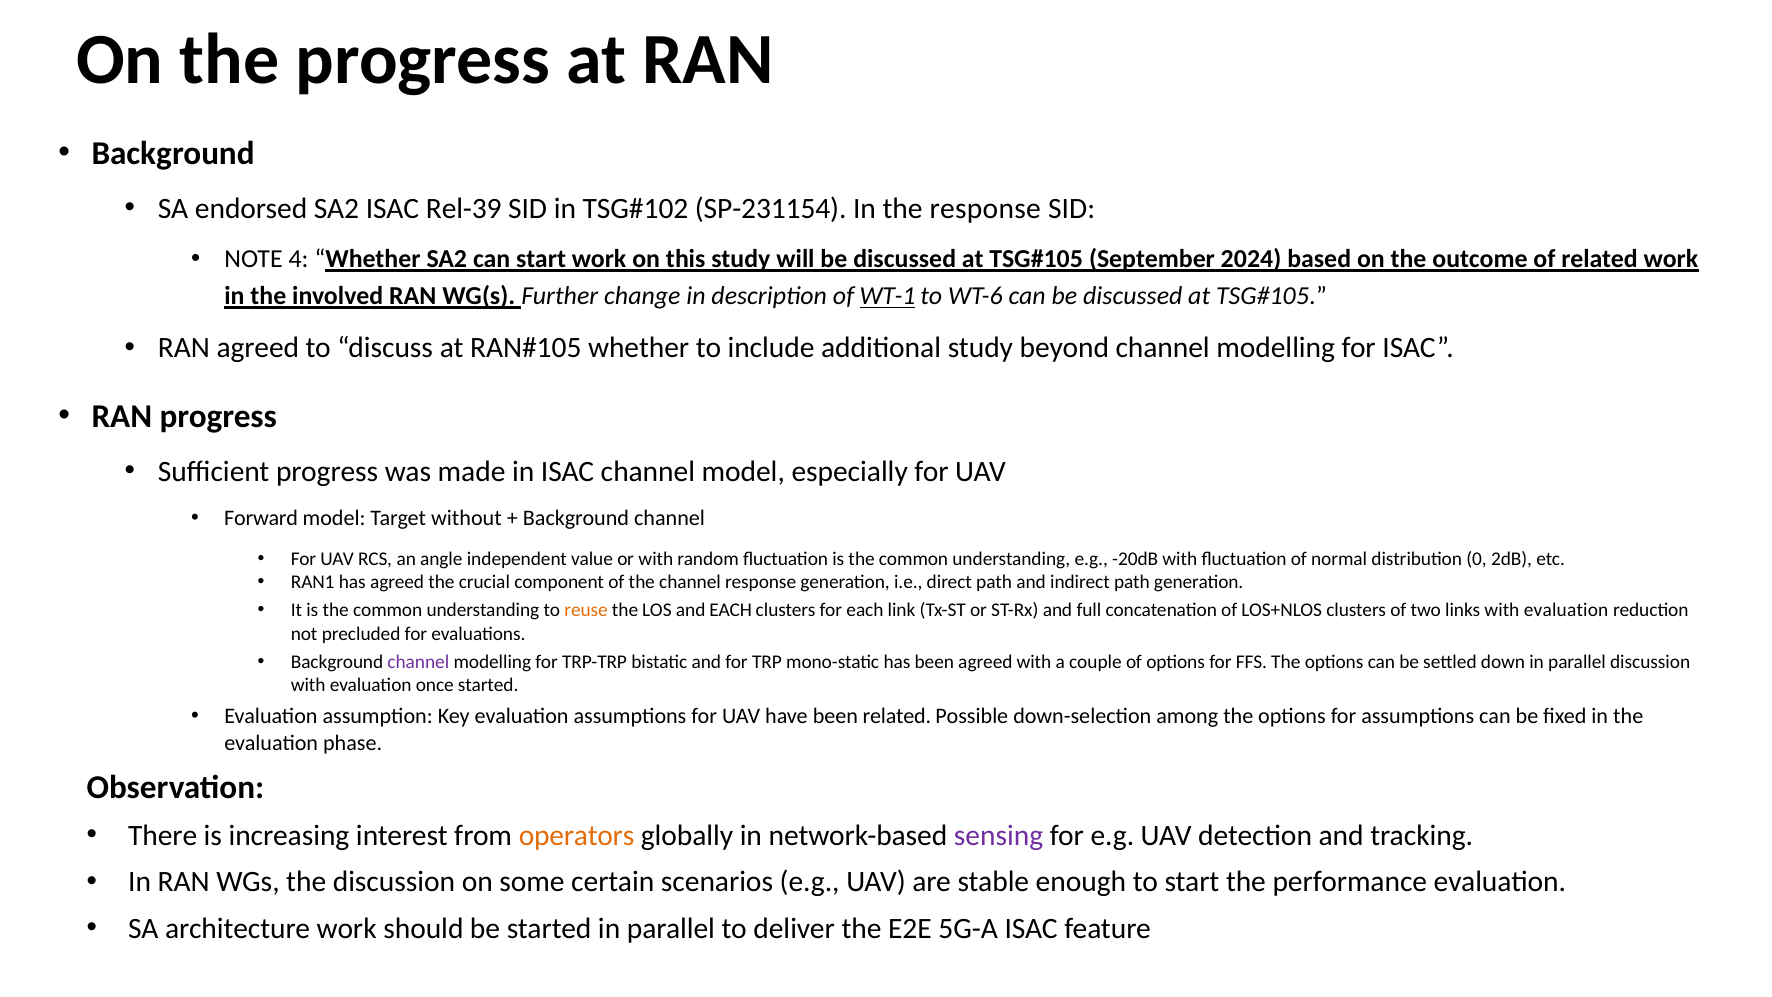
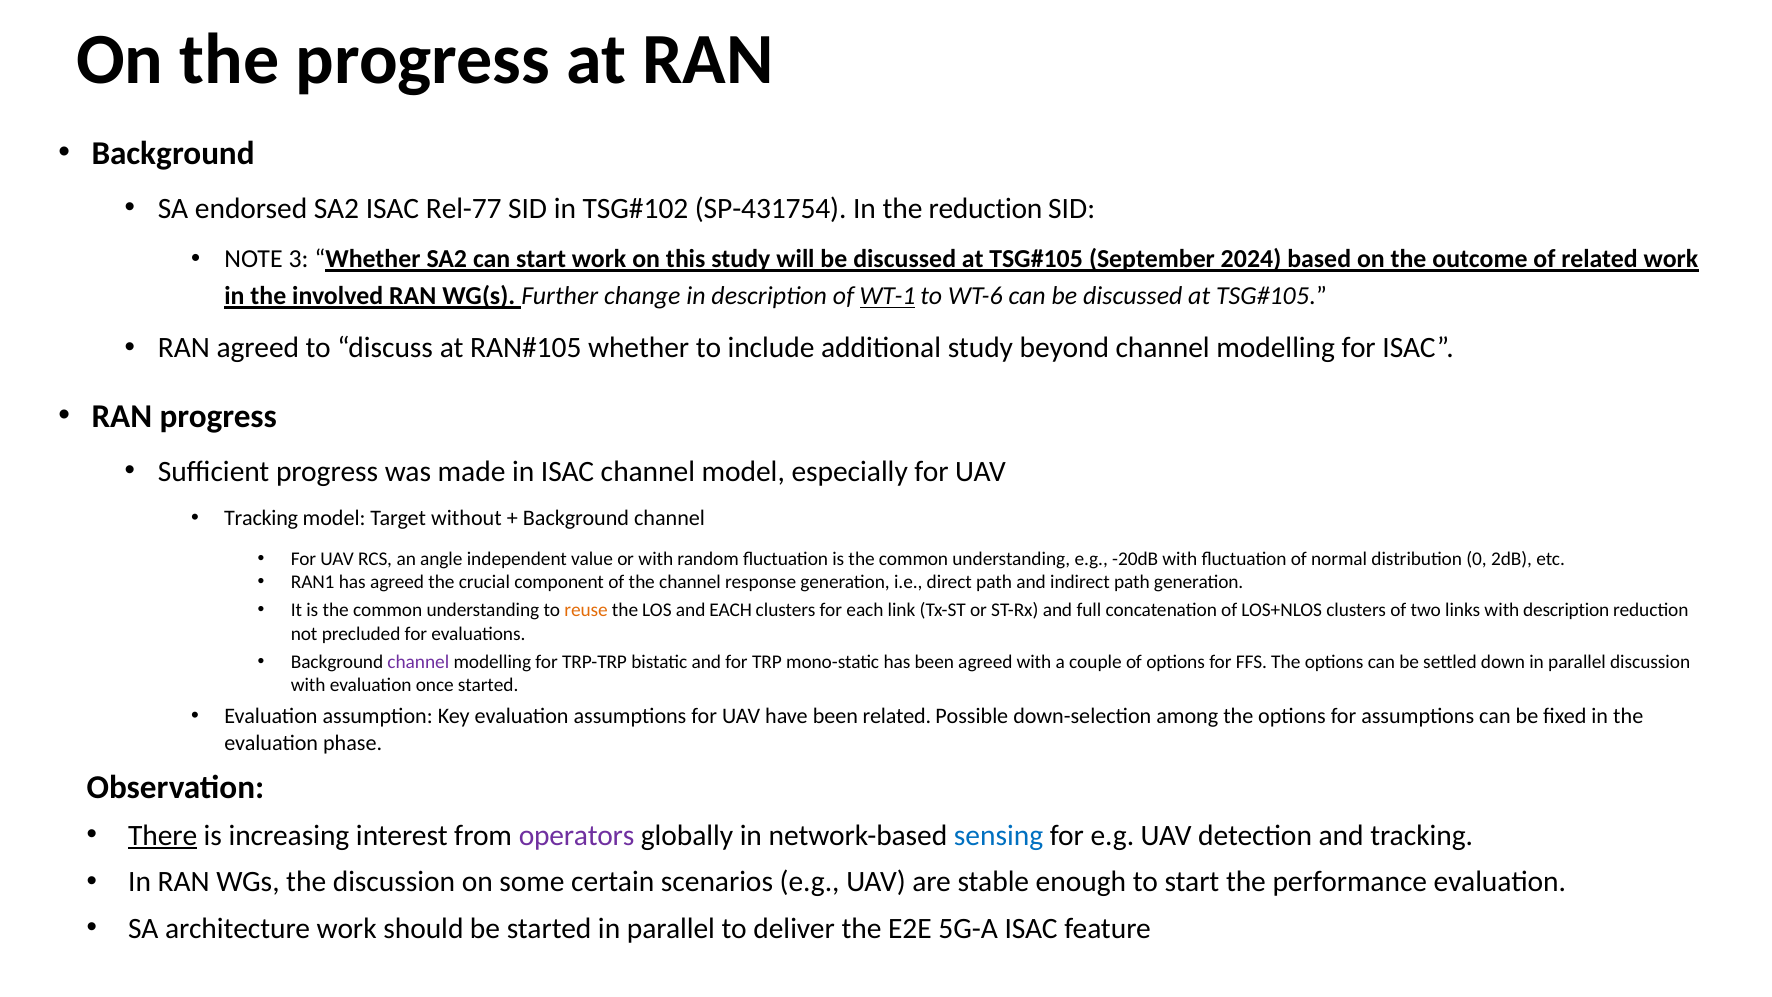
Rel-39: Rel-39 -> Rel-77 (464, 209)
SP-231154: SP-231154 -> SP-431754 (771, 209)
the response: response -> reduction (985, 209)
4: 4 -> 3 (299, 259)
Forward: Forward -> Tracking (261, 518)
links with evaluation: evaluation -> description (1566, 610)
There underline: none -> present (163, 835)
operators colour: orange -> purple (577, 835)
sensing colour: purple -> blue (999, 835)
